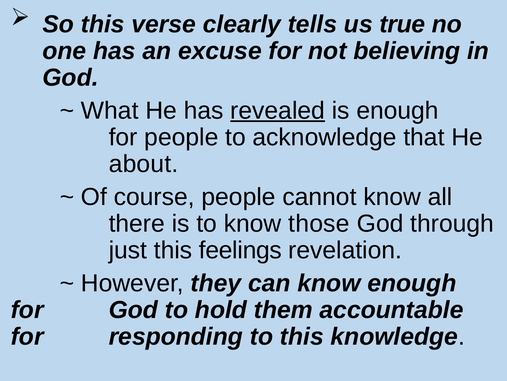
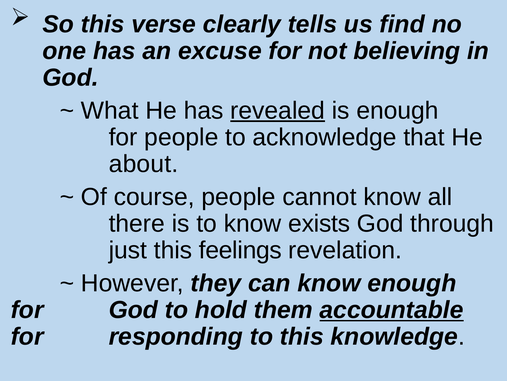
true: true -> find (402, 24)
those: those -> exists (319, 223)
accountable underline: none -> present (392, 309)
